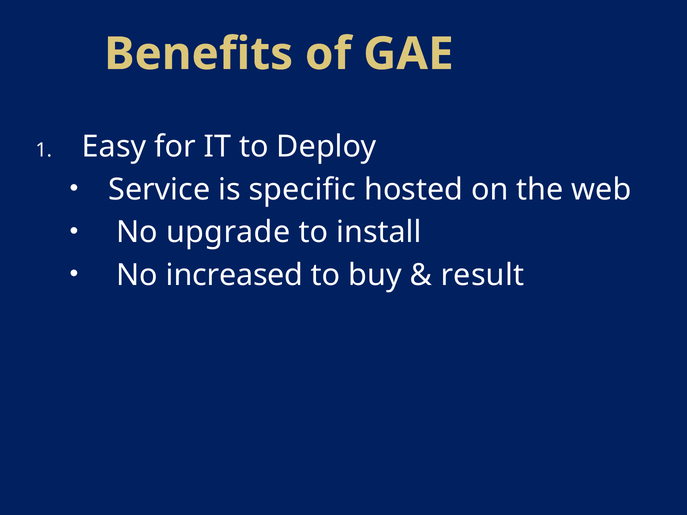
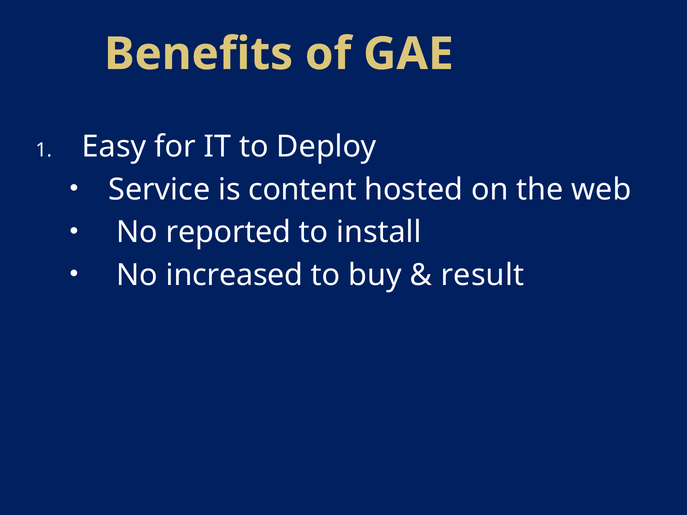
specific: specific -> content (303, 190)
upgrade: upgrade -> reported (228, 232)
